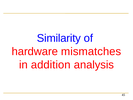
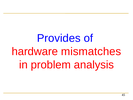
Similarity: Similarity -> Provides (59, 38)
addition: addition -> problem (51, 65)
